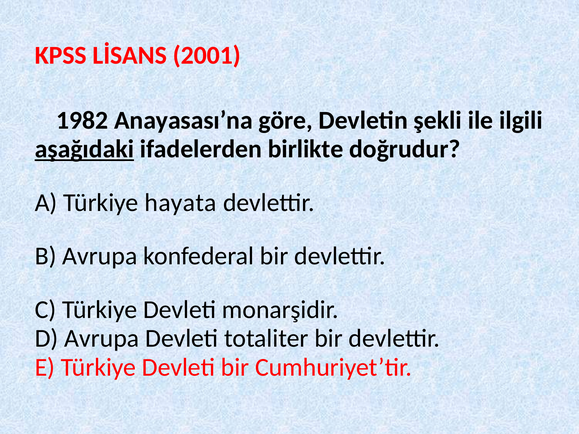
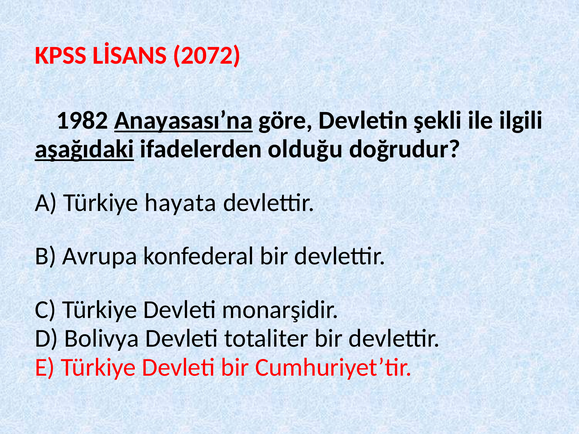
2001: 2001 -> 2072 (207, 55)
Anayasası’na underline: none -> present (183, 120)
birlikte: birlikte -> olduğu (305, 149)
D Avrupa: Avrupa -> Bolivya (102, 339)
